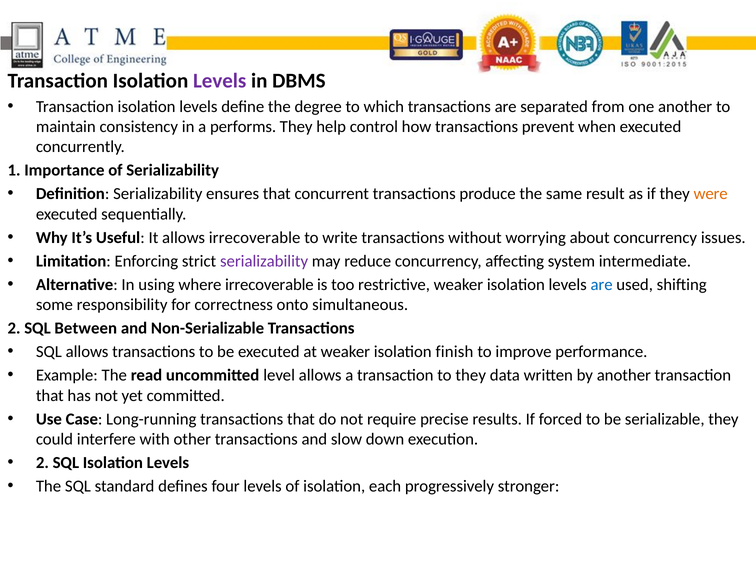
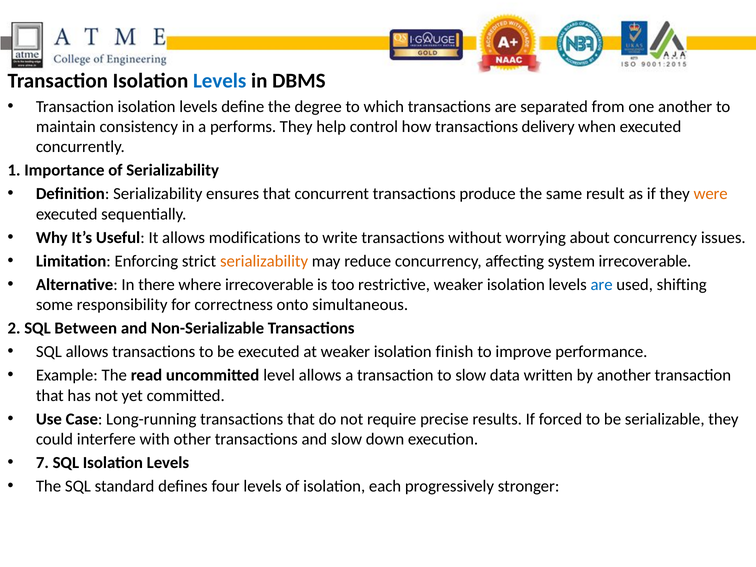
Levels colour: purple -> blue (220, 81)
prevent: prevent -> delivery (548, 127)
allows irrecoverable: irrecoverable -> modifications (255, 238)
serializability colour: purple -> orange (264, 261)
system intermediate: intermediate -> irrecoverable (645, 261)
using: using -> there (157, 285)
to they: they -> slow (471, 375)
2: 2 -> 7 (42, 463)
